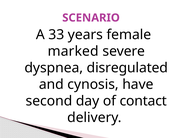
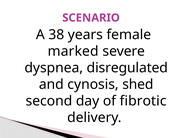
33: 33 -> 38 (56, 35)
have: have -> shed (138, 85)
contact: contact -> fibrotic (143, 101)
